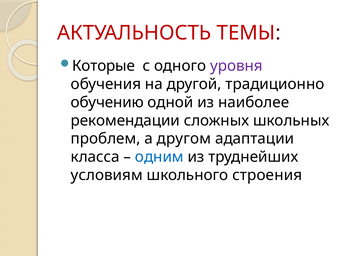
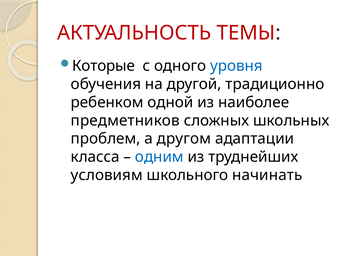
уровня colour: purple -> blue (236, 66)
обучению: обучению -> ребенком (107, 103)
рекомендации: рекомендации -> предметников (125, 121)
строения: строения -> начинать (267, 175)
